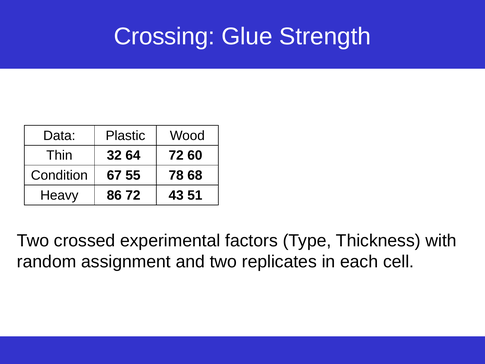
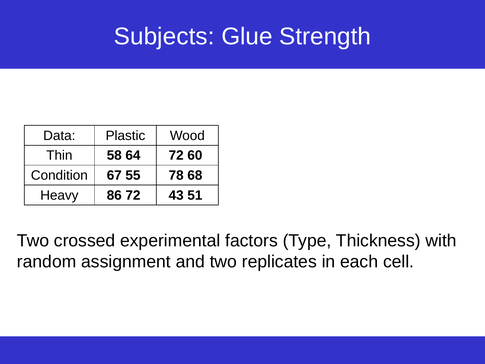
Crossing: Crossing -> Subjects (164, 36)
32: 32 -> 58 (114, 155)
